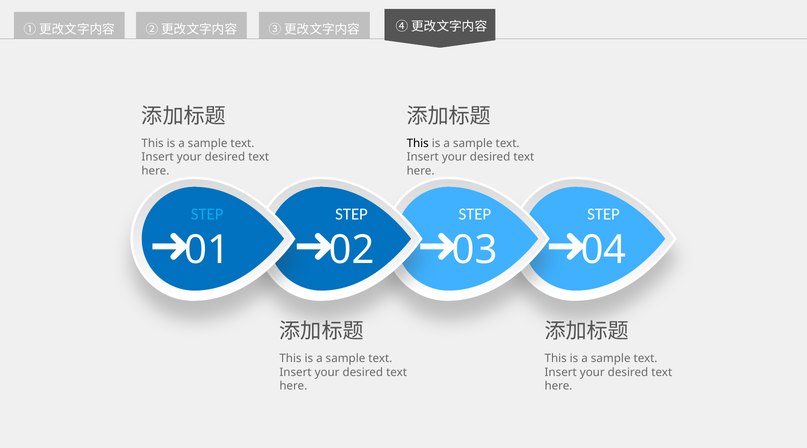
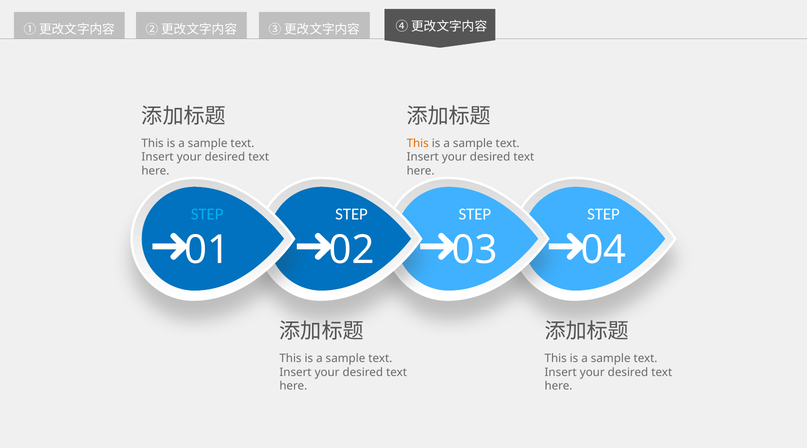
This colour: black -> orange (418, 143)
